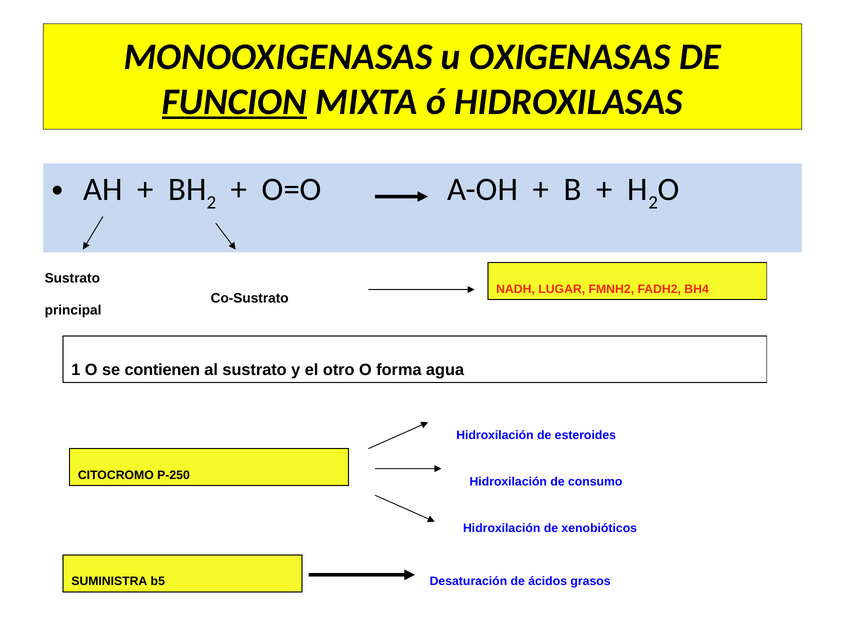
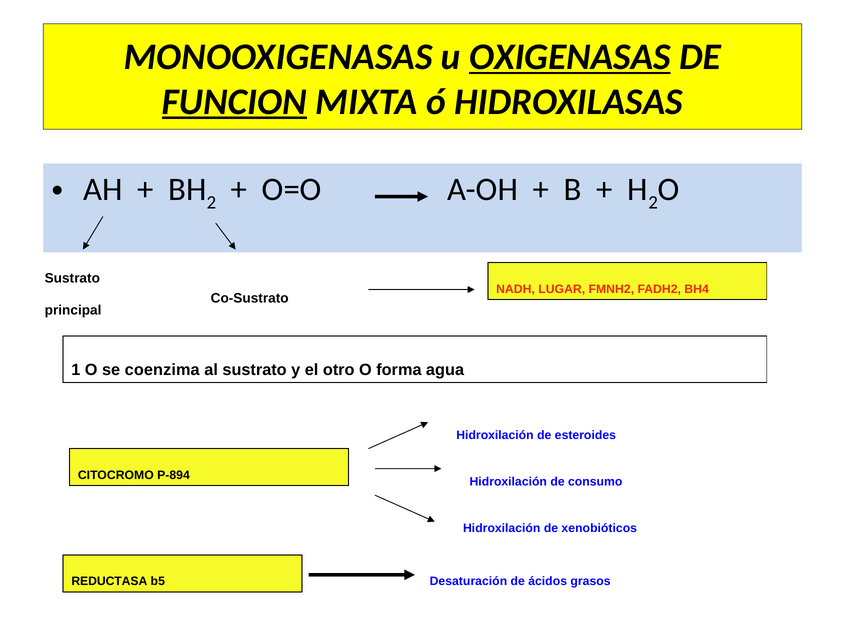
OXIGENASAS underline: none -> present (570, 57)
contienen: contienen -> coenzima (162, 370)
P-250: P-250 -> P-894 (173, 475)
SUMINISTRA: SUMINISTRA -> REDUCTASA (109, 582)
